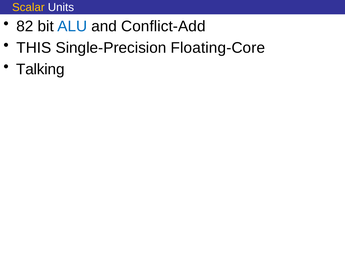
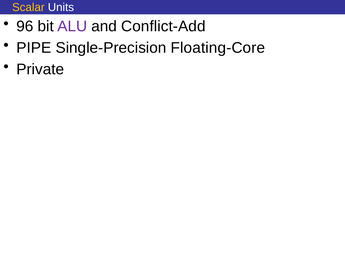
82: 82 -> 96 (25, 26)
ALU colour: blue -> purple (72, 26)
THIS: THIS -> PIPE (34, 48)
Talking: Talking -> Private (40, 69)
